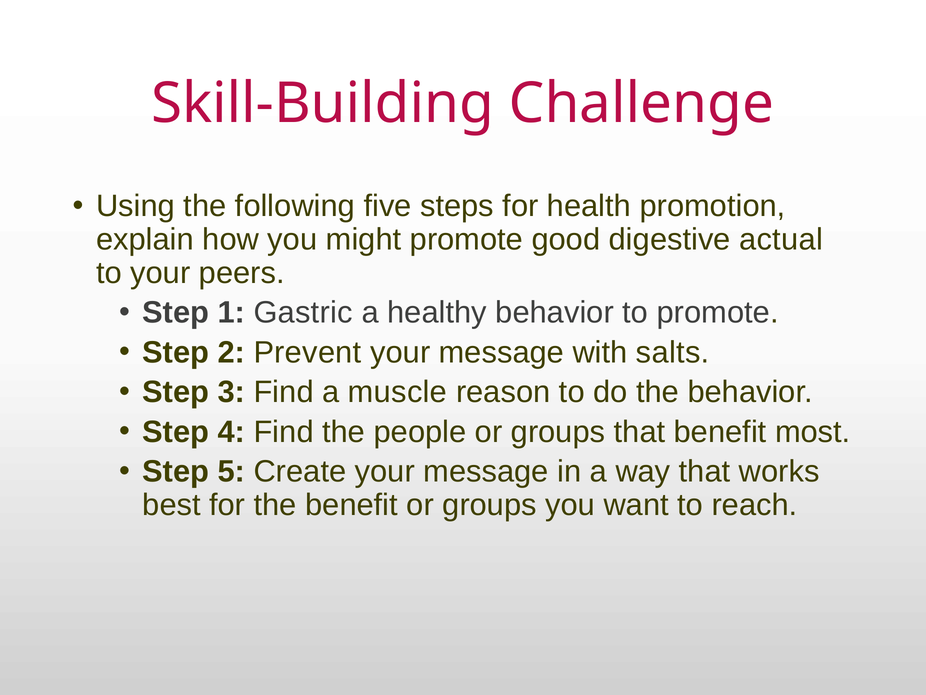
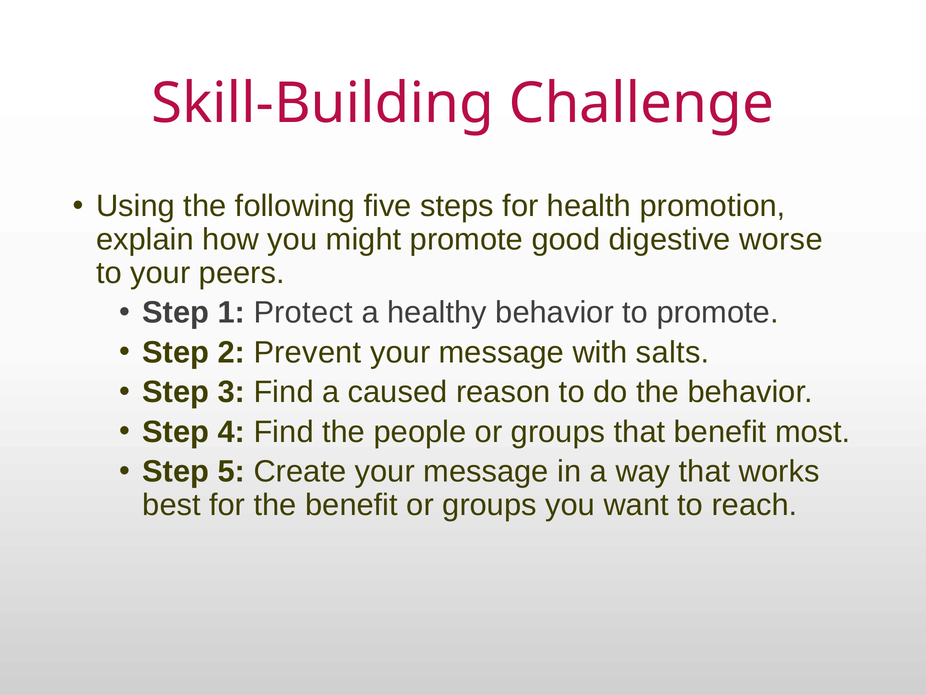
actual: actual -> worse (781, 239)
Gastric: Gastric -> Protect (303, 312)
muscle: muscle -> caused (398, 392)
